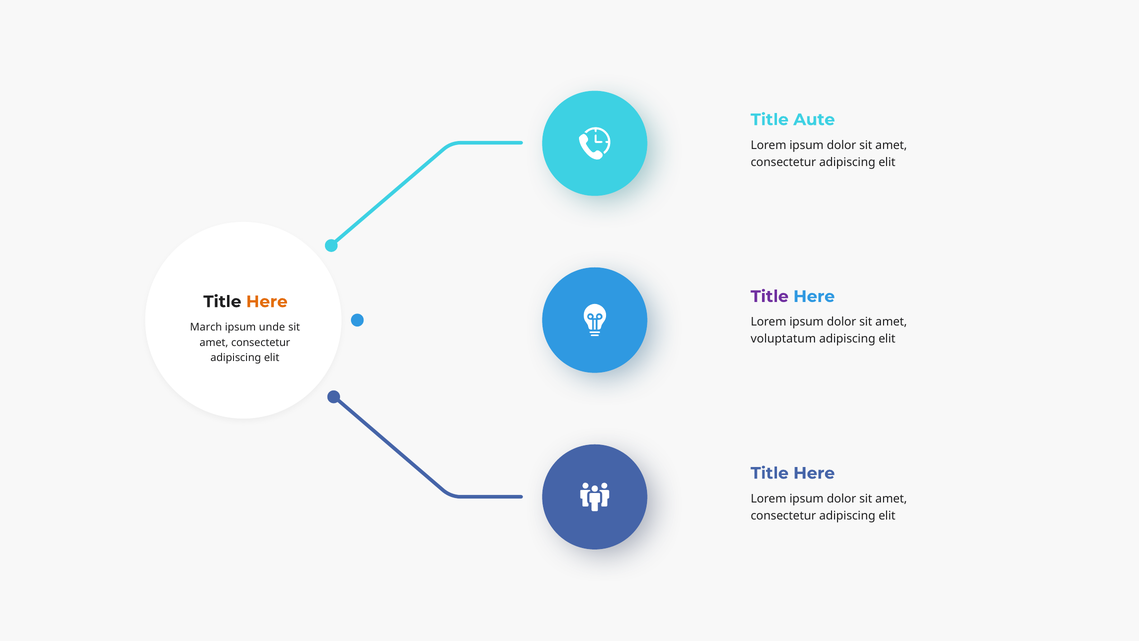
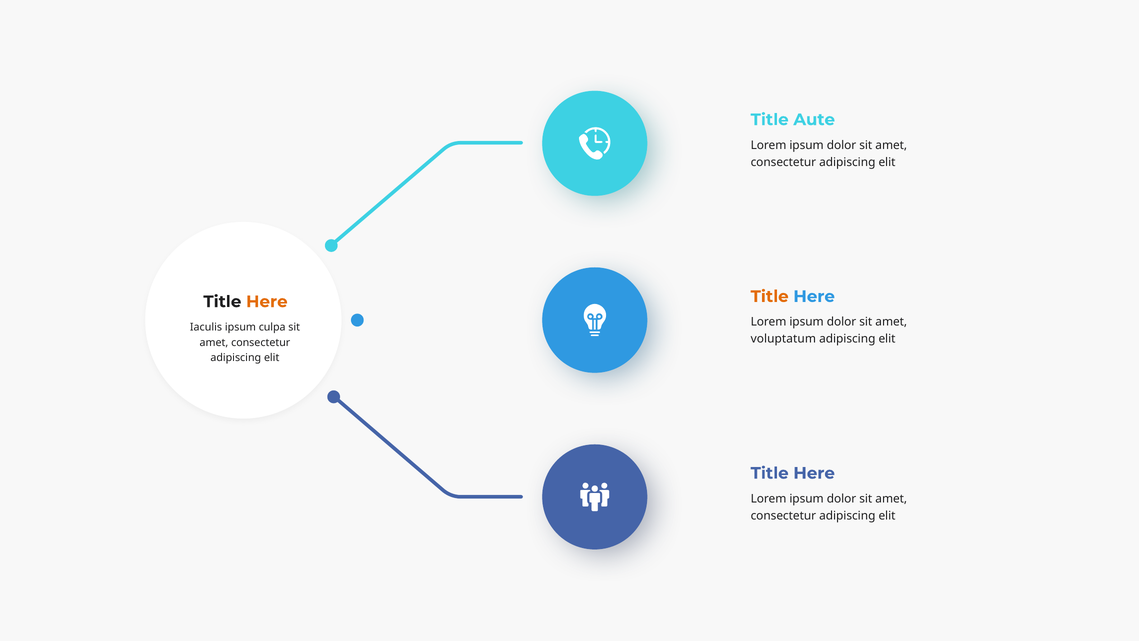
Title colour: purple -> orange (770, 296)
March: March -> Iaculis (206, 327)
unde: unde -> culpa (272, 327)
